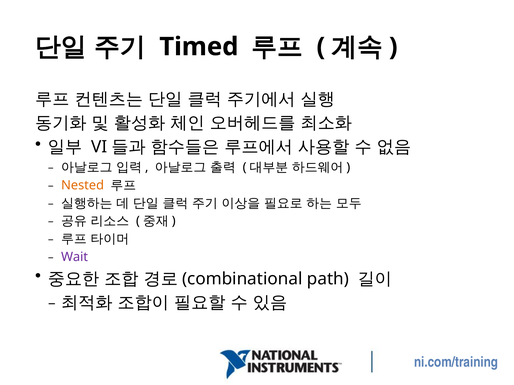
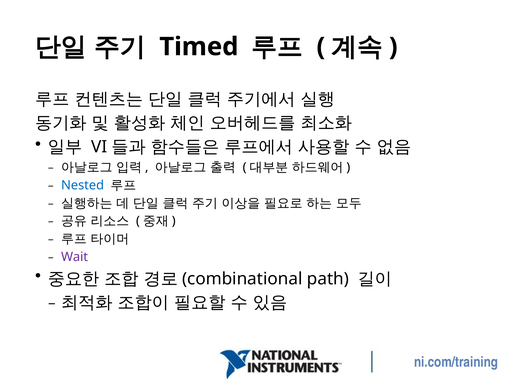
Nested colour: orange -> blue (83, 185)
